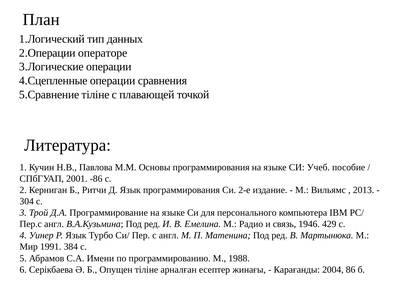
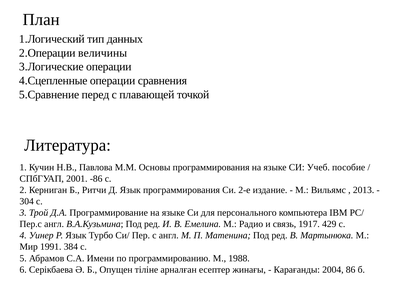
операторе: операторе -> величины (103, 53)
тіліне: тіліне -> перед (95, 95)
1946: 1946 -> 1917 (309, 224)
